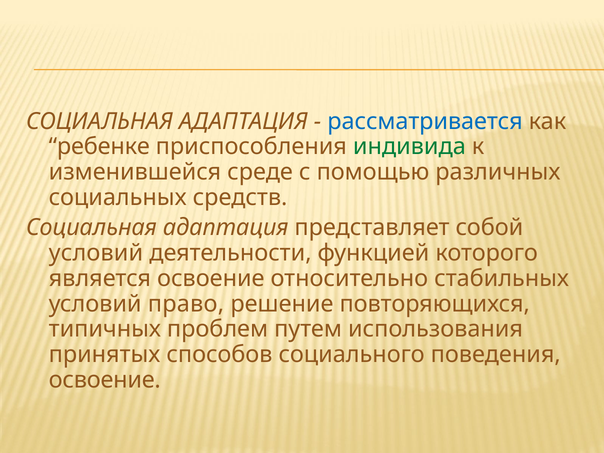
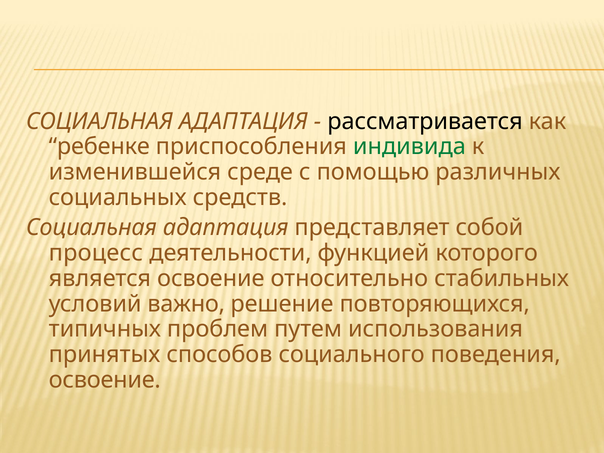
рассматривается colour: blue -> black (425, 121)
условий: условий -> процесс (96, 253)
право: право -> важно (186, 304)
